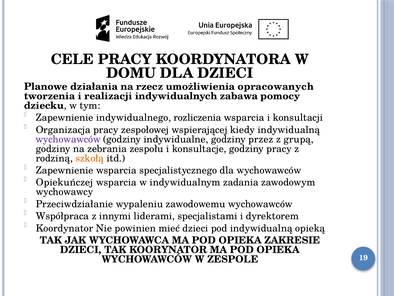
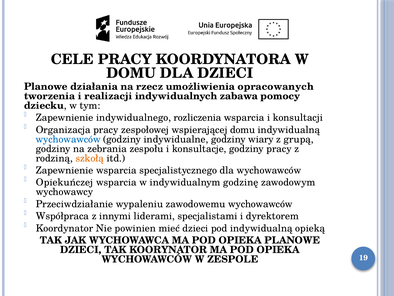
wspierającej kiedy: kiedy -> domu (243, 130)
wychowawców colour: purple -> blue (68, 139)
przez: przez -> wiary (261, 139)
zadania: zadania -> godzinę (241, 182)
OPIEKA ZAKRESIE: ZAKRESIE -> PLANOWE (292, 240)
